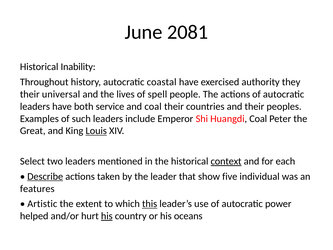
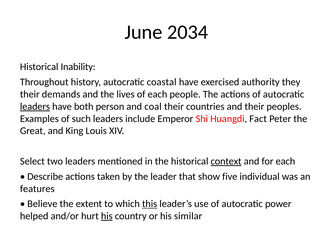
2081: 2081 -> 2034 (188, 32)
universal: universal -> demands (61, 94)
of spell: spell -> each (157, 94)
leaders underline: none -> present (35, 106)
service: service -> person (110, 106)
Huangdi Coal: Coal -> Fact (258, 119)
Louis underline: present -> none (96, 131)
Describe underline: present -> none (45, 176)
Artistic: Artistic -> Believe (42, 204)
oceans: oceans -> similar (188, 216)
